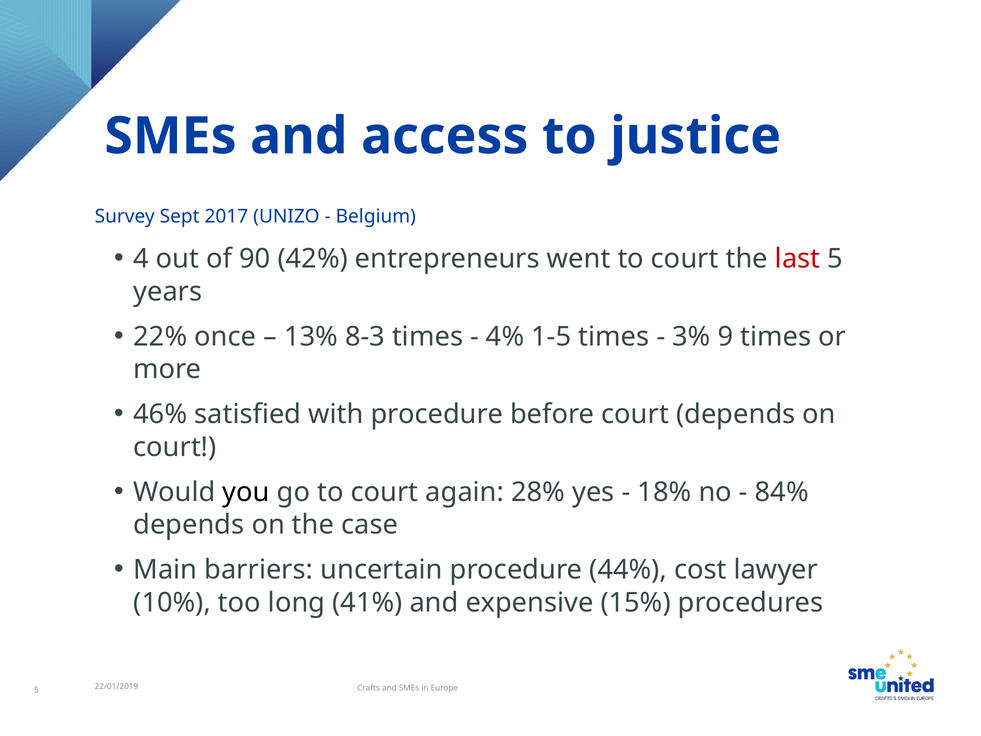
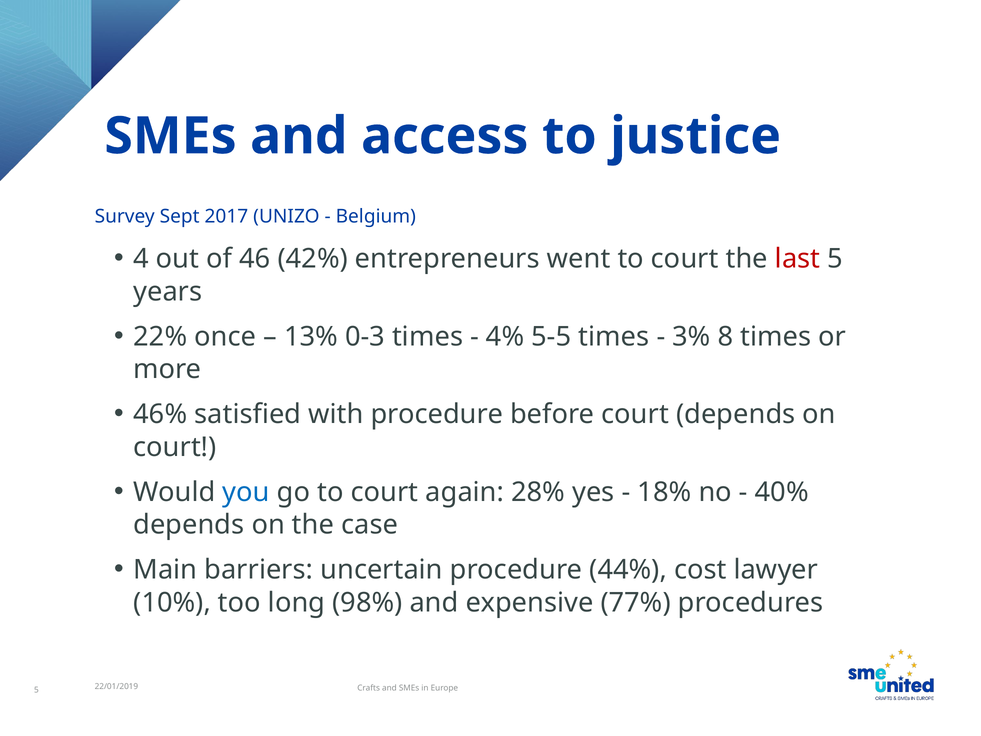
90: 90 -> 46 (255, 259)
8-3: 8-3 -> 0-3 (365, 337)
1-5: 1-5 -> 5-5 (551, 337)
9: 9 -> 8 (725, 337)
you colour: black -> blue (246, 492)
84%: 84% -> 40% (782, 492)
41%: 41% -> 98% (367, 602)
15%: 15% -> 77% (636, 602)
